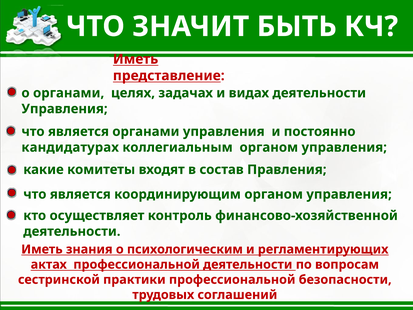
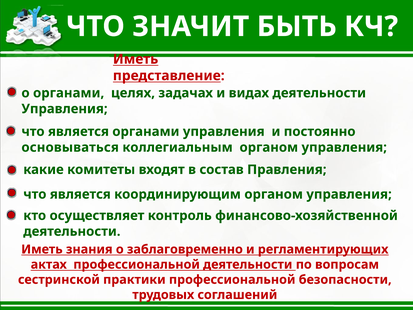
кандидатурах: кандидатурах -> основываться (70, 147)
психологическим: психологическим -> заблаговременно (185, 249)
